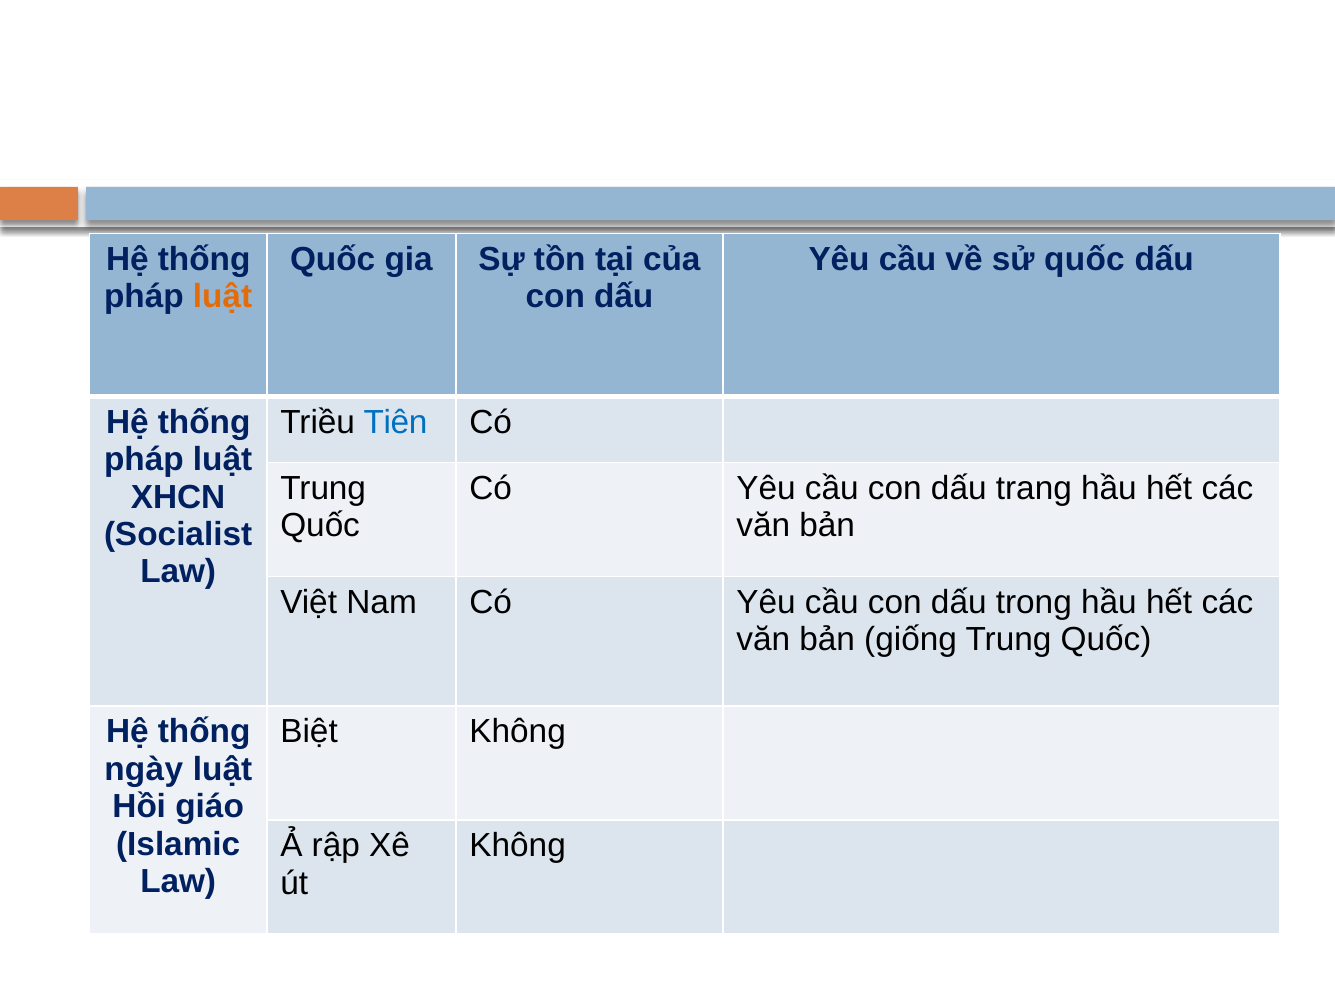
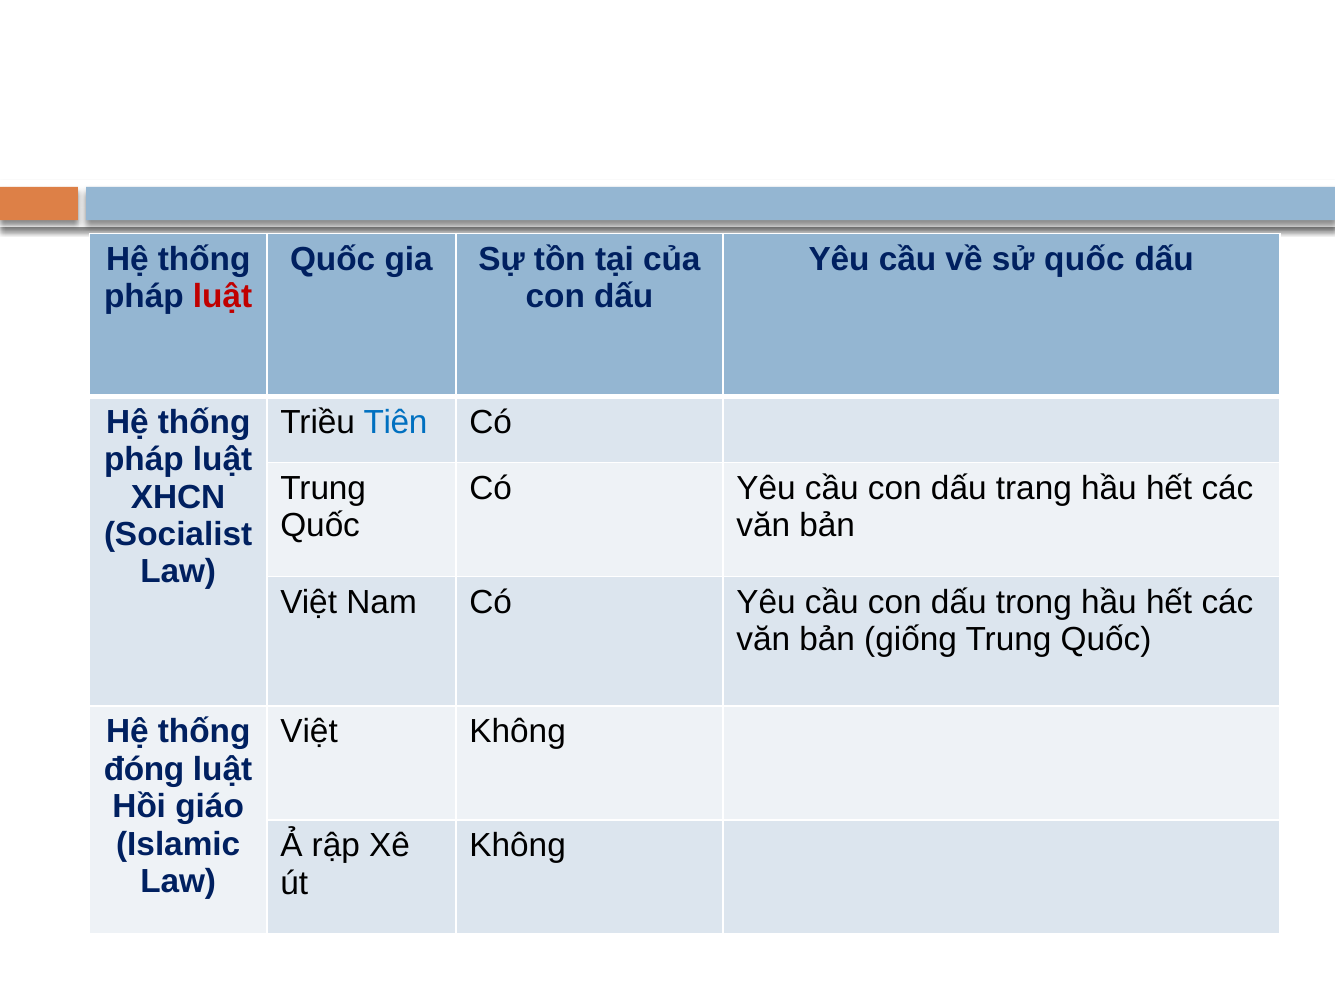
luật colour: orange -> red (222, 297)
Biệt: Biệt -> Việt (309, 732)
ngày: ngày -> đóng (144, 769)
